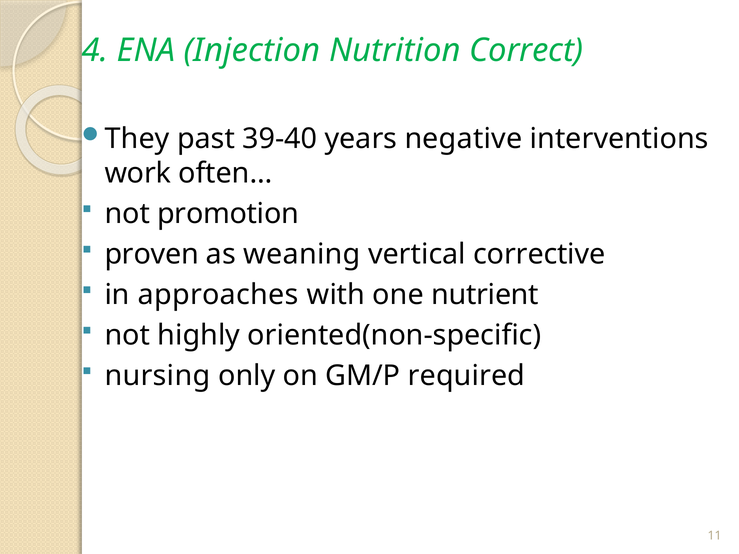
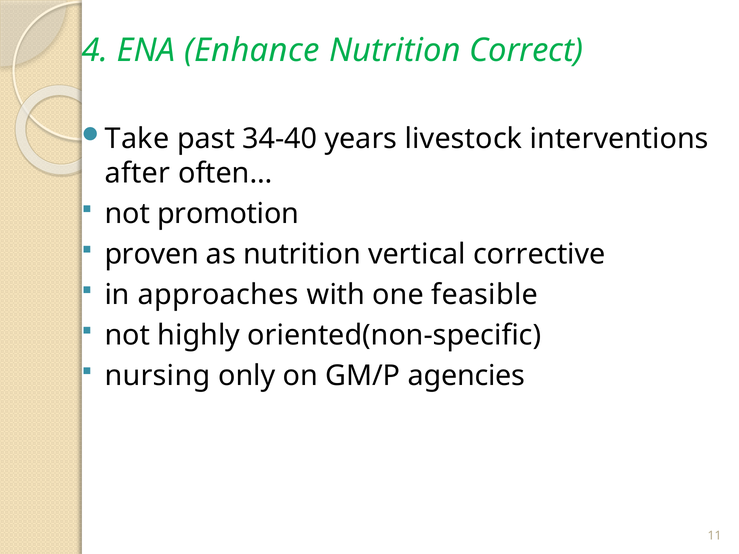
Injection: Injection -> Enhance (252, 50)
They: They -> Take (137, 139)
39-40: 39-40 -> 34-40 (280, 139)
negative: negative -> livestock (463, 139)
work: work -> after (138, 173)
as weaning: weaning -> nutrition (302, 254)
nutrient: nutrient -> feasible (485, 295)
required: required -> agencies (467, 376)
